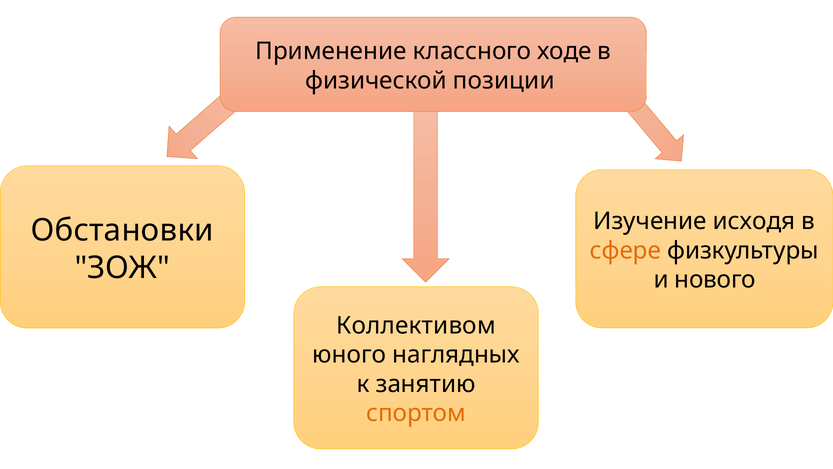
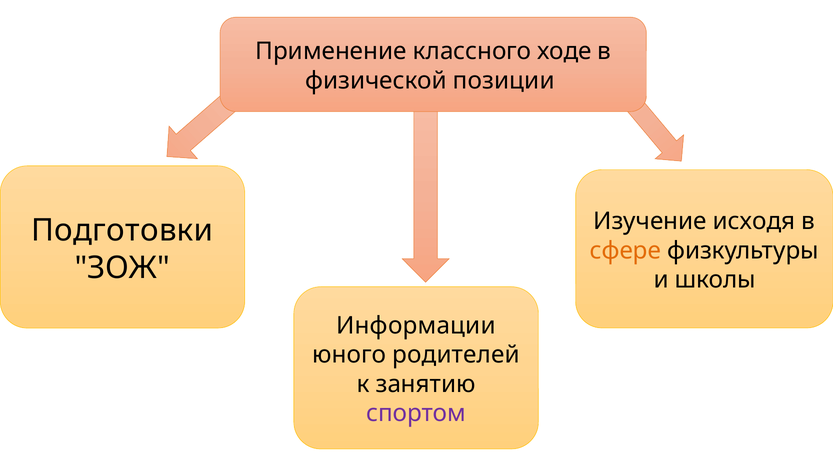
Обстановки: Обстановки -> Подготовки (122, 230)
нового: нового -> школы (715, 279)
Коллективом: Коллективом -> Информации (416, 325)
наглядных: наглядных -> родителей (456, 355)
спортом colour: orange -> purple (416, 413)
